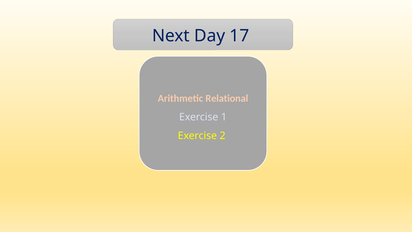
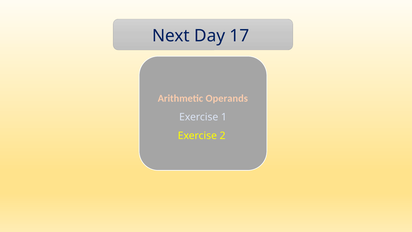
Relational: Relational -> Operands (227, 98)
